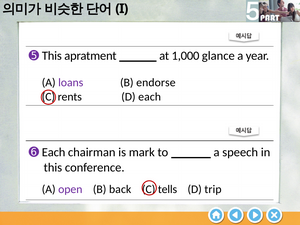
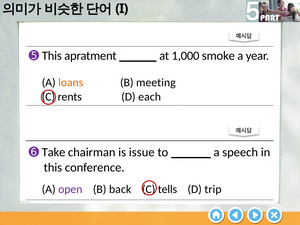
glance: glance -> smoke (218, 56)
loans colour: purple -> orange (71, 83)
endorse: endorse -> meeting (156, 83)
➏ Each: Each -> Take (54, 152)
mark: mark -> issue (142, 152)
